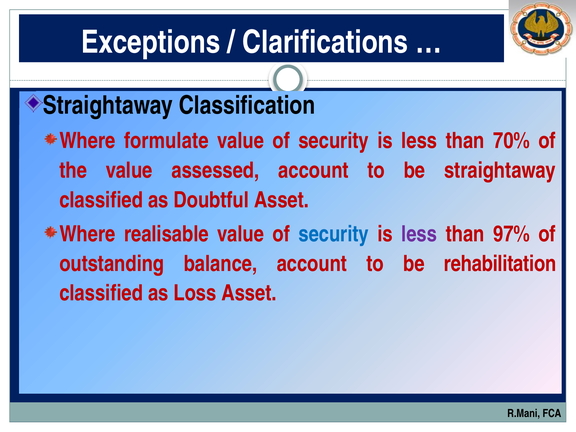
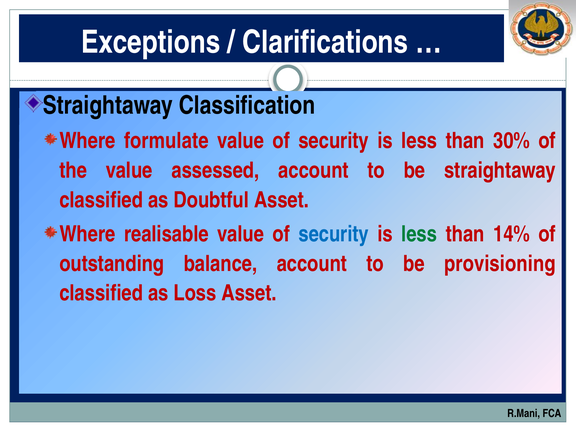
70%: 70% -> 30% (512, 141)
less colour: purple -> green (419, 234)
97%: 97% -> 14% (512, 234)
rehabilitation: rehabilitation -> provisioning (500, 264)
